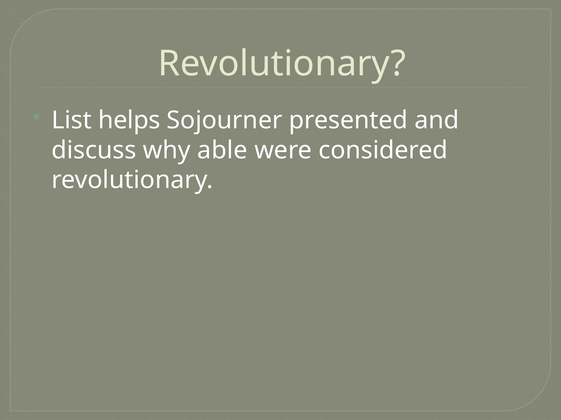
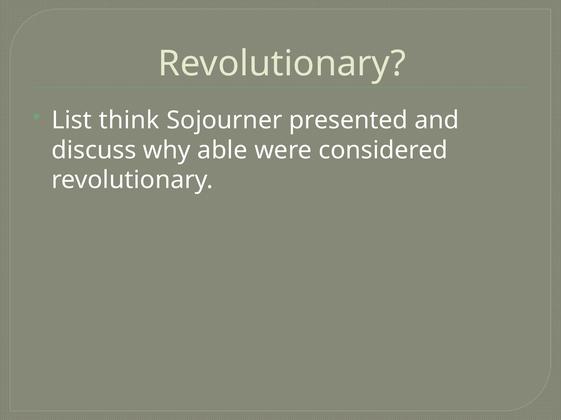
helps: helps -> think (129, 120)
